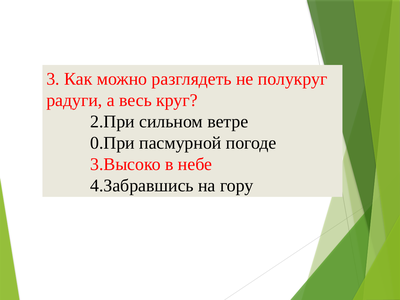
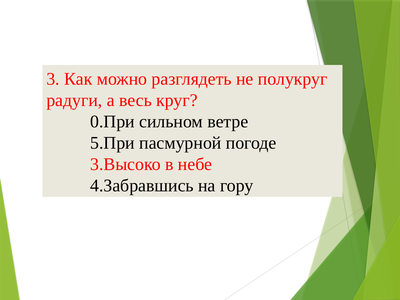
2.При: 2.При -> 0.При (112, 121)
0.При: 0.При -> 5.При (112, 143)
